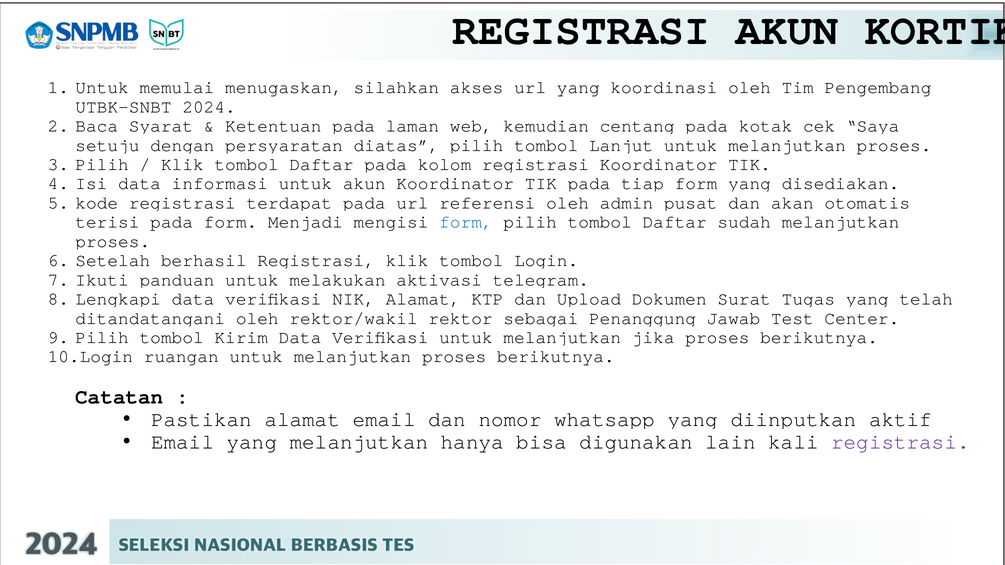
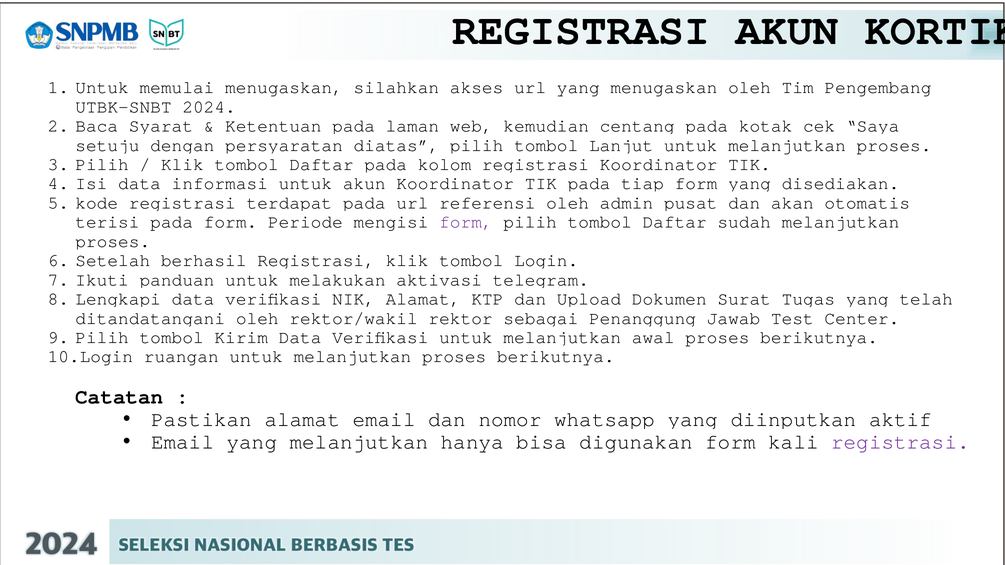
yang koordinasi: koordinasi -> menugaskan (664, 88)
Menjadi: Menjadi -> Periode (305, 222)
form colour: blue -> purple (466, 222)
jika: jika -> awal (653, 338)
digunakan lain: lain -> form (731, 442)
